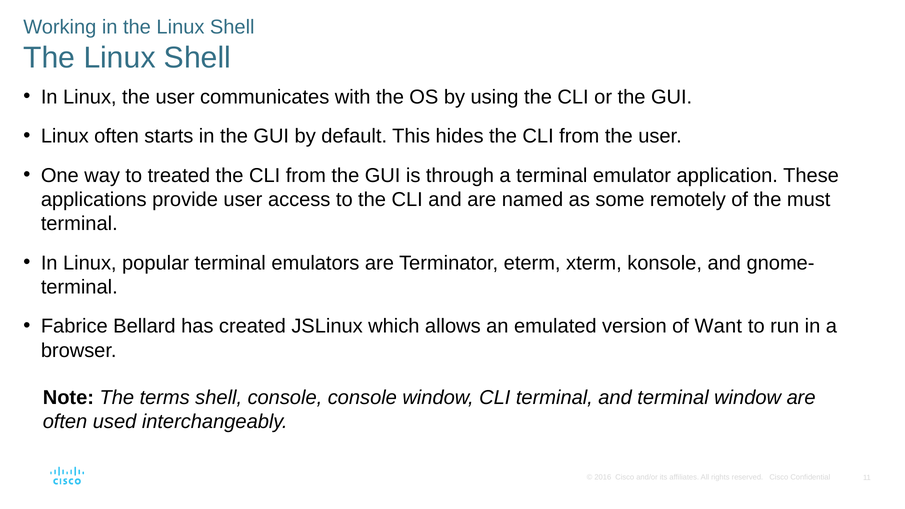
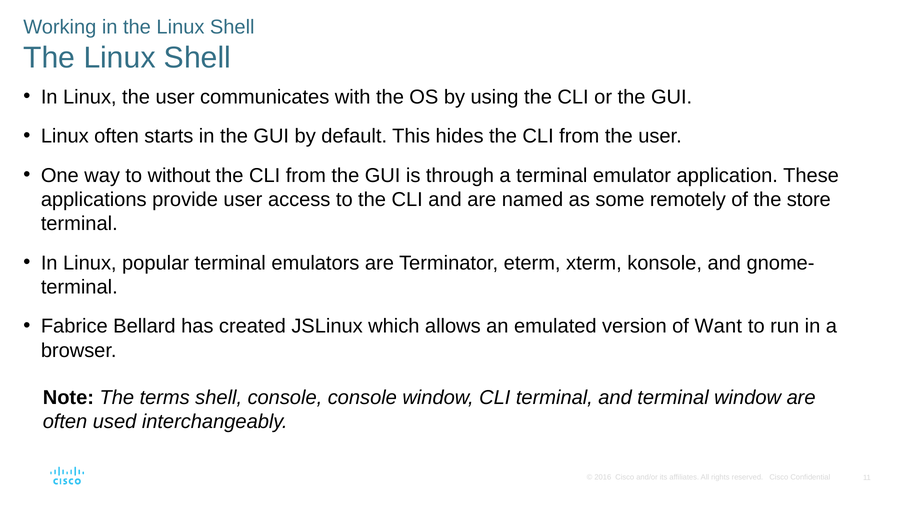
treated: treated -> without (179, 176)
must: must -> store (809, 200)
